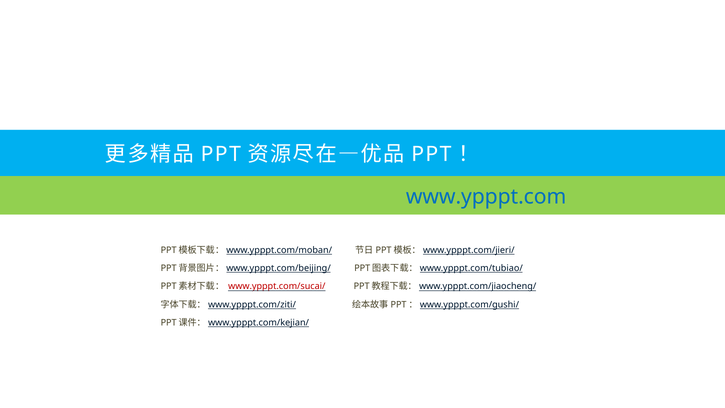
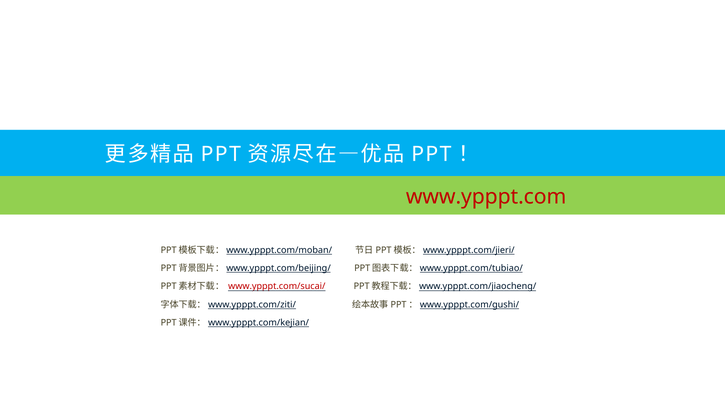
www.ypppt.com colour: blue -> red (486, 196)
